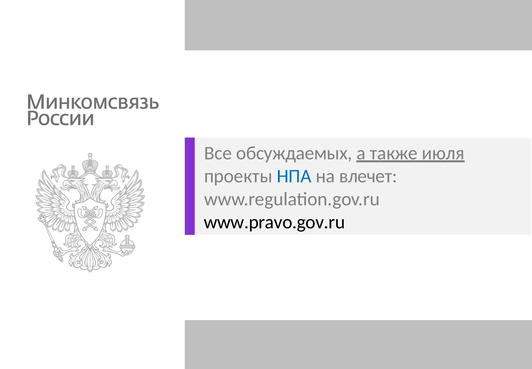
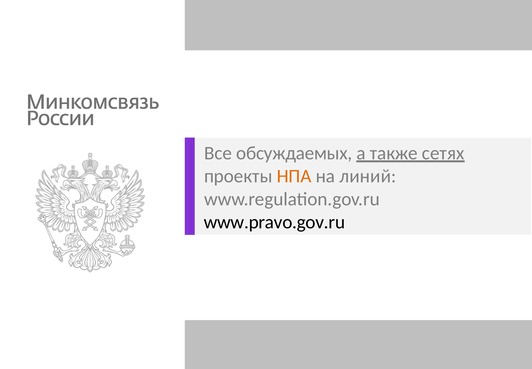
июля: июля -> сетях (443, 153)
НПА colour: blue -> orange (294, 176)
влечет: влечет -> линий (368, 176)
